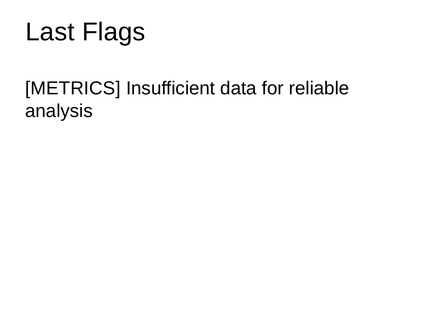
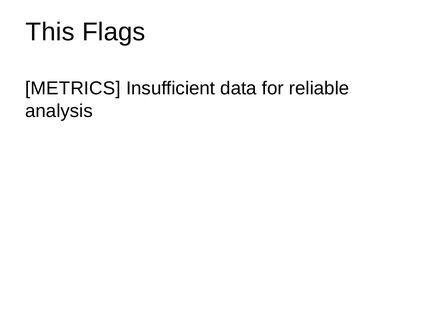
Last: Last -> This (50, 32)
